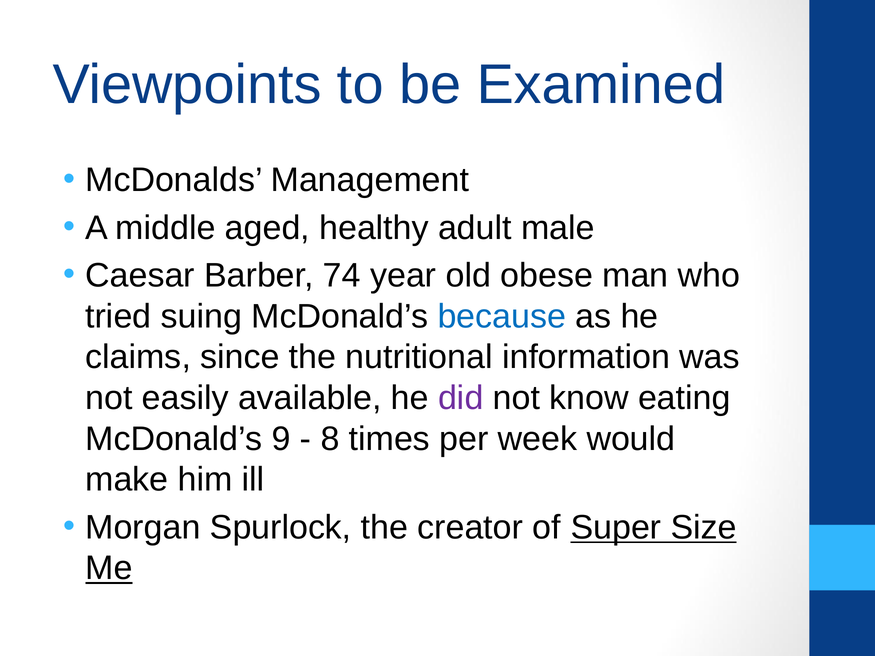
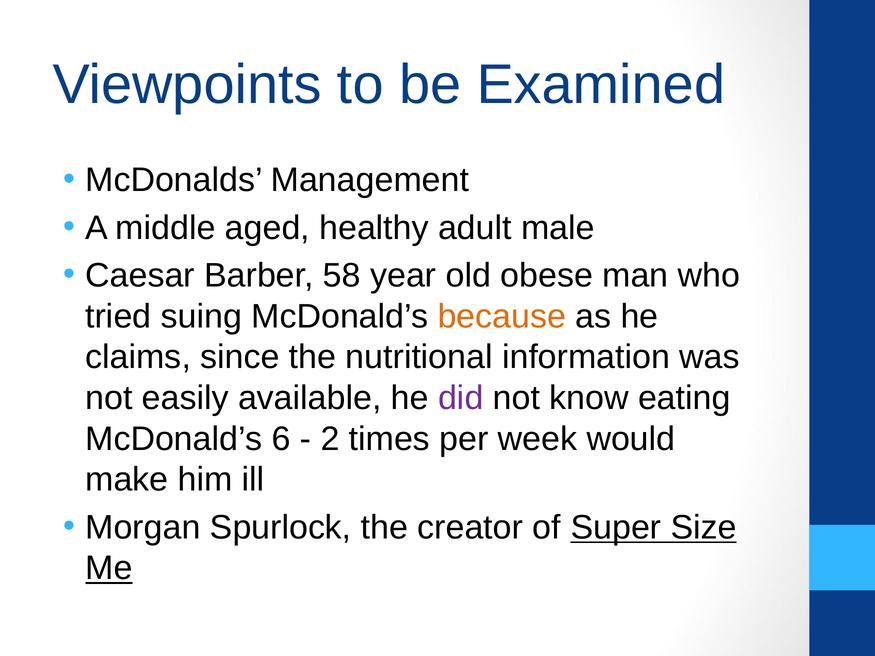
74: 74 -> 58 (342, 276)
because colour: blue -> orange (502, 317)
9: 9 -> 6 (281, 439)
8: 8 -> 2 (330, 439)
